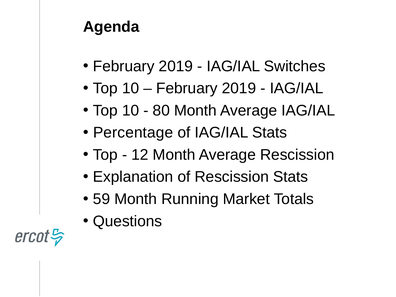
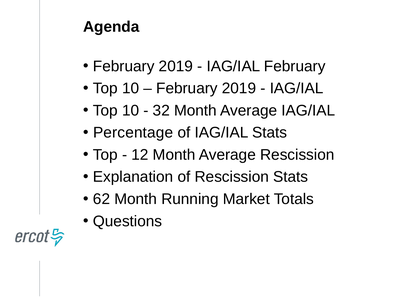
IAG/IAL Switches: Switches -> February (295, 66)
80: 80 -> 32 (161, 110)
59: 59 -> 62 (102, 199)
